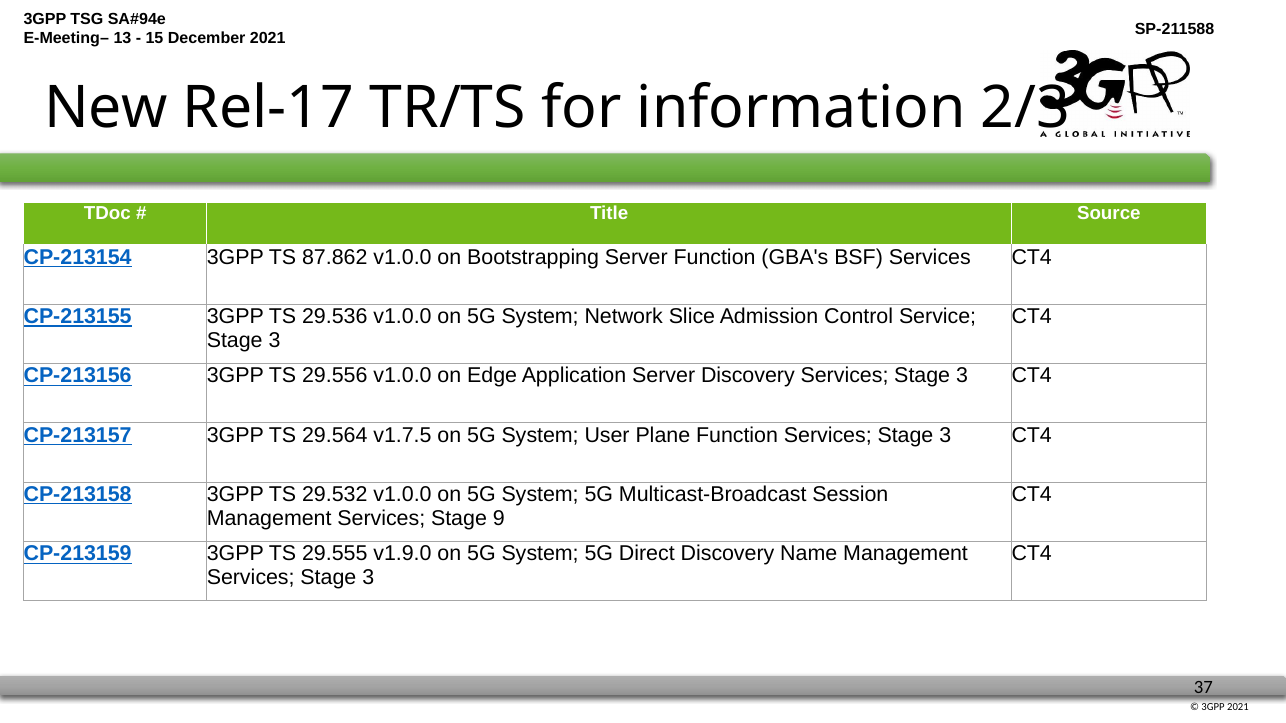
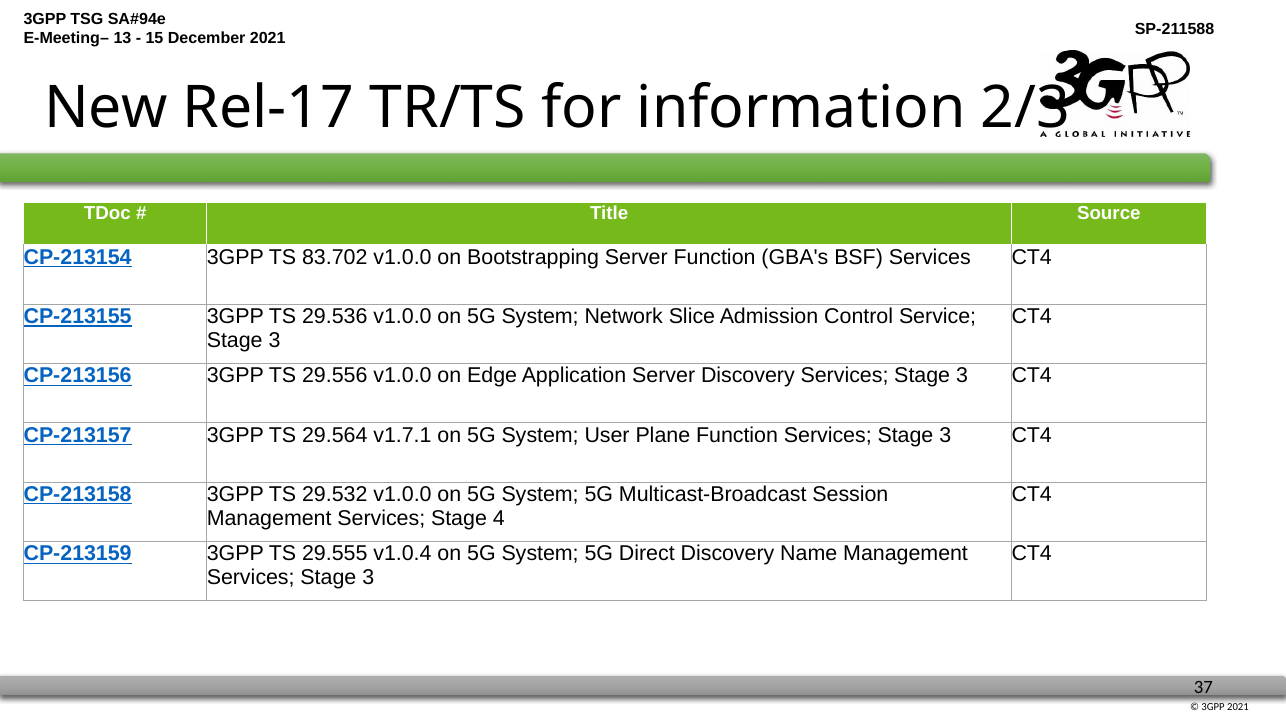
87.862: 87.862 -> 83.702 (335, 257)
v1.7.5: v1.7.5 -> v1.7.1 (402, 435)
9: 9 -> 4 (499, 518)
v1.9.0: v1.9.0 -> v1.0.4 (402, 554)
